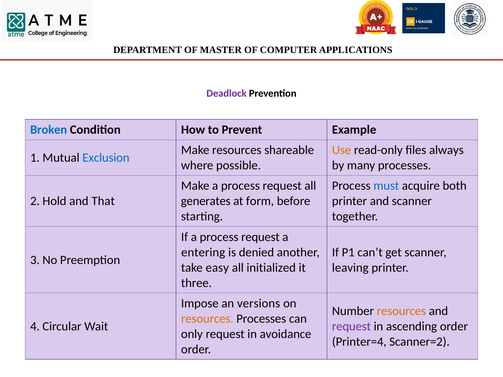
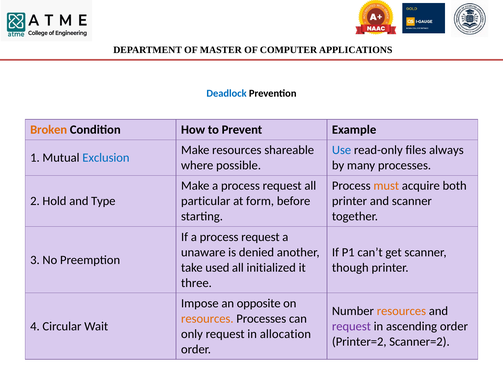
Deadlock colour: purple -> blue (227, 93)
Broken colour: blue -> orange (49, 130)
Use colour: orange -> blue (342, 150)
must colour: blue -> orange (386, 186)
That: That -> Type (103, 201)
generates: generates -> particular (206, 201)
entering: entering -> unaware (203, 252)
easy: easy -> used (217, 268)
leaving: leaving -> though (350, 268)
versions: versions -> opposite (259, 303)
avoidance: avoidance -> allocation (285, 334)
Printer=4: Printer=4 -> Printer=2 (359, 342)
